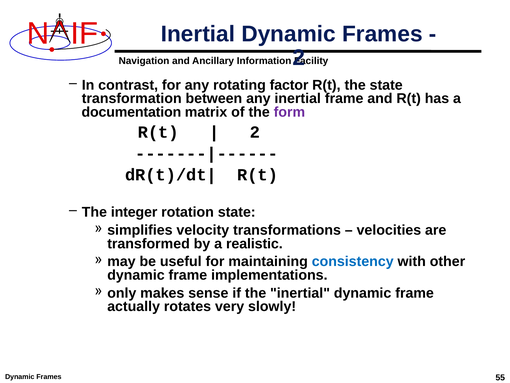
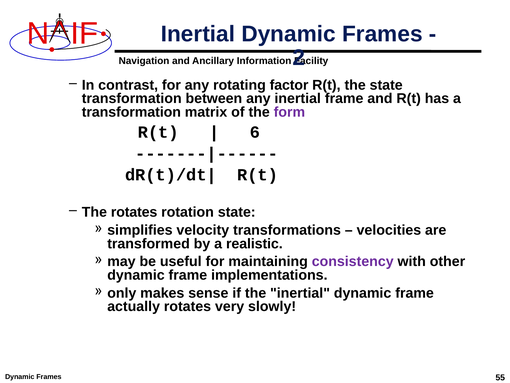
documentation: documentation -> transformation (131, 112)
2: 2 -> 6 (255, 132)
The integer: integer -> rotates (134, 212)
consistency colour: blue -> purple (353, 261)
